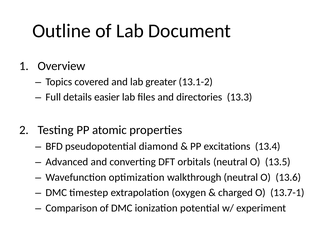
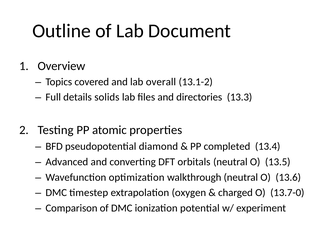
greater: greater -> overall (161, 82)
easier: easier -> solids (107, 97)
excitations: excitations -> completed (227, 146)
13.7-1: 13.7-1 -> 13.7-0 (287, 192)
